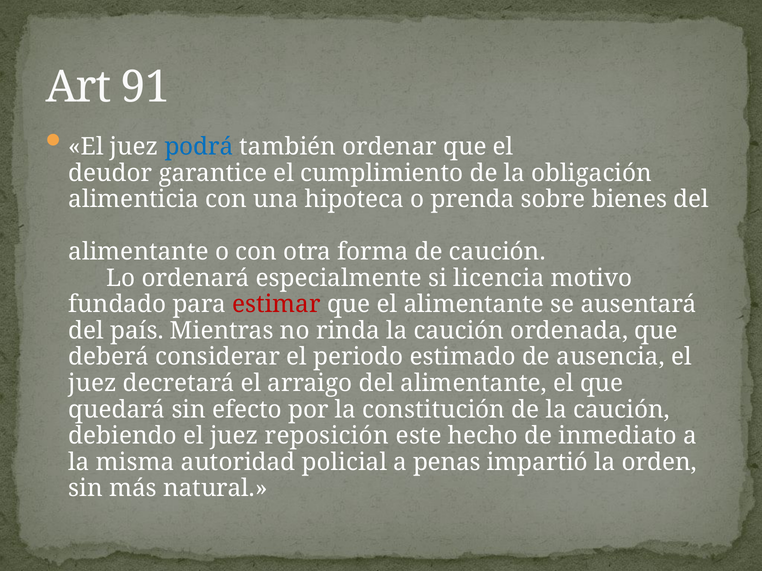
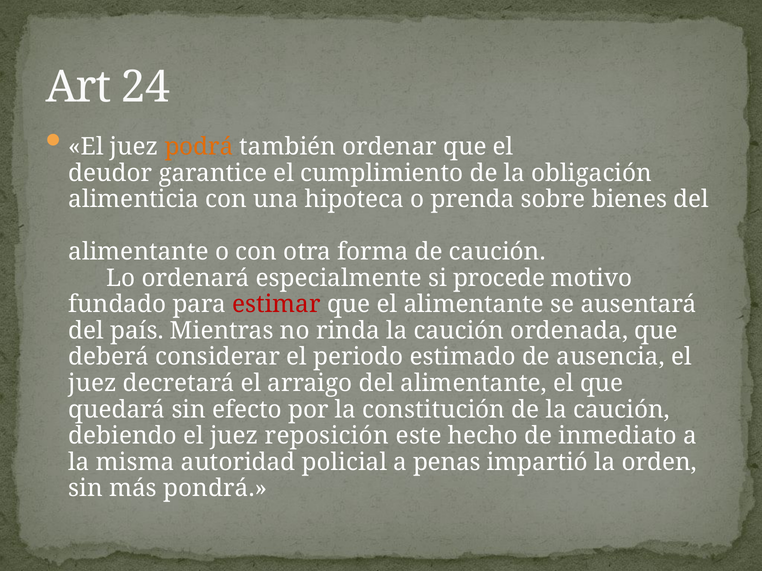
91: 91 -> 24 (145, 87)
podrá colour: blue -> orange (199, 147)
licencia: licencia -> procede (499, 278)
natural: natural -> pondrá (215, 489)
